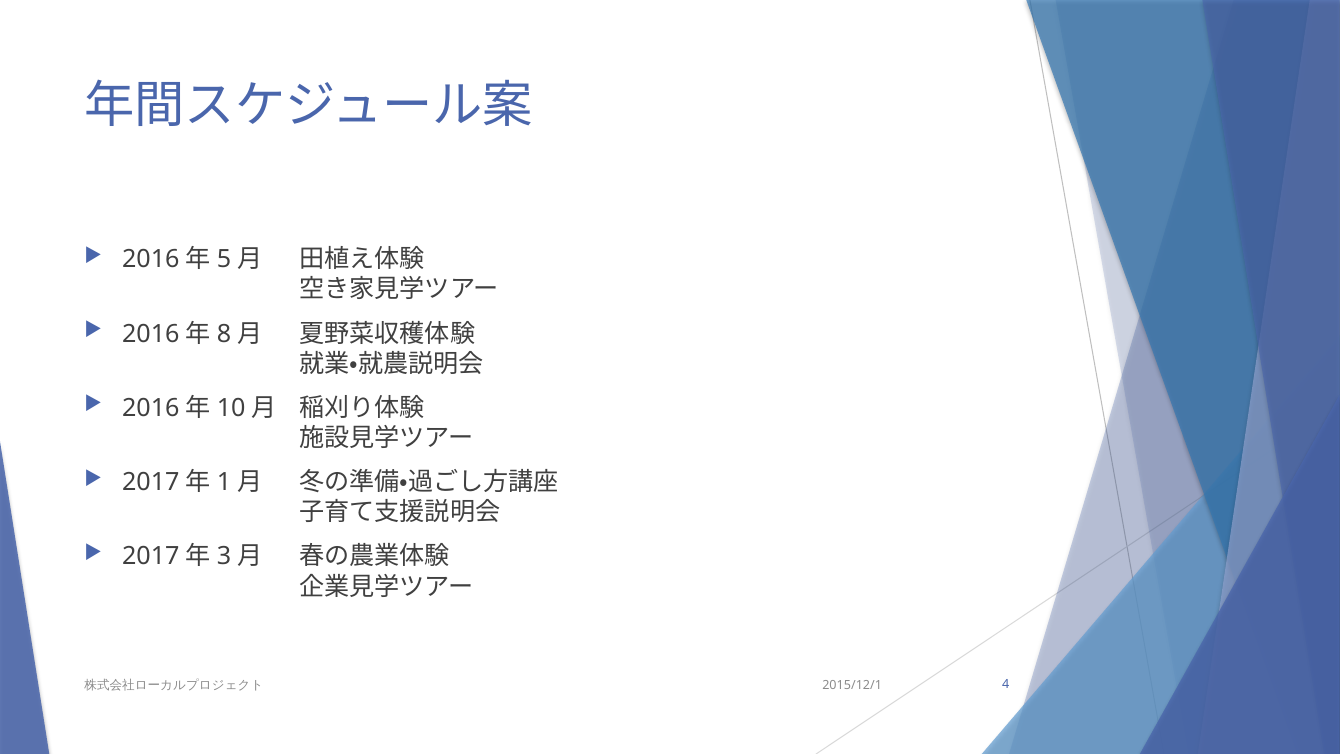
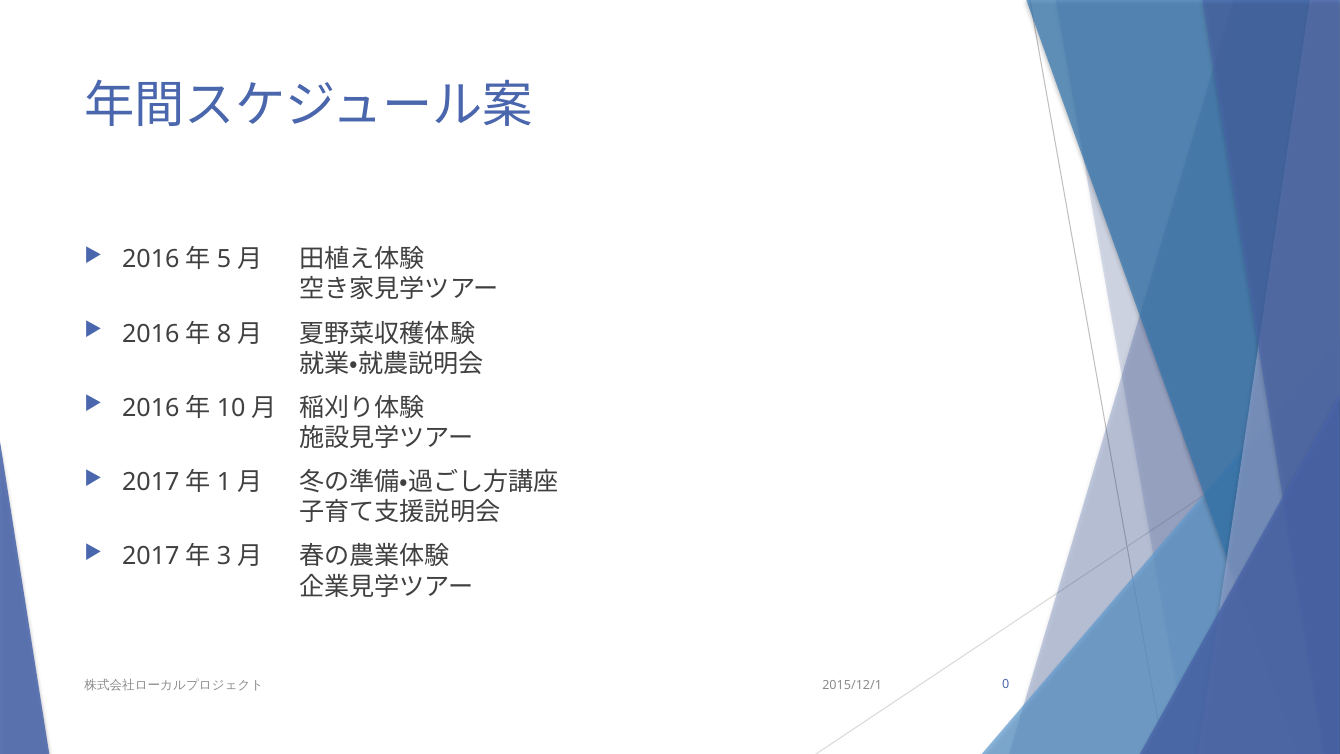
4: 4 -> 0 (1006, 684)
